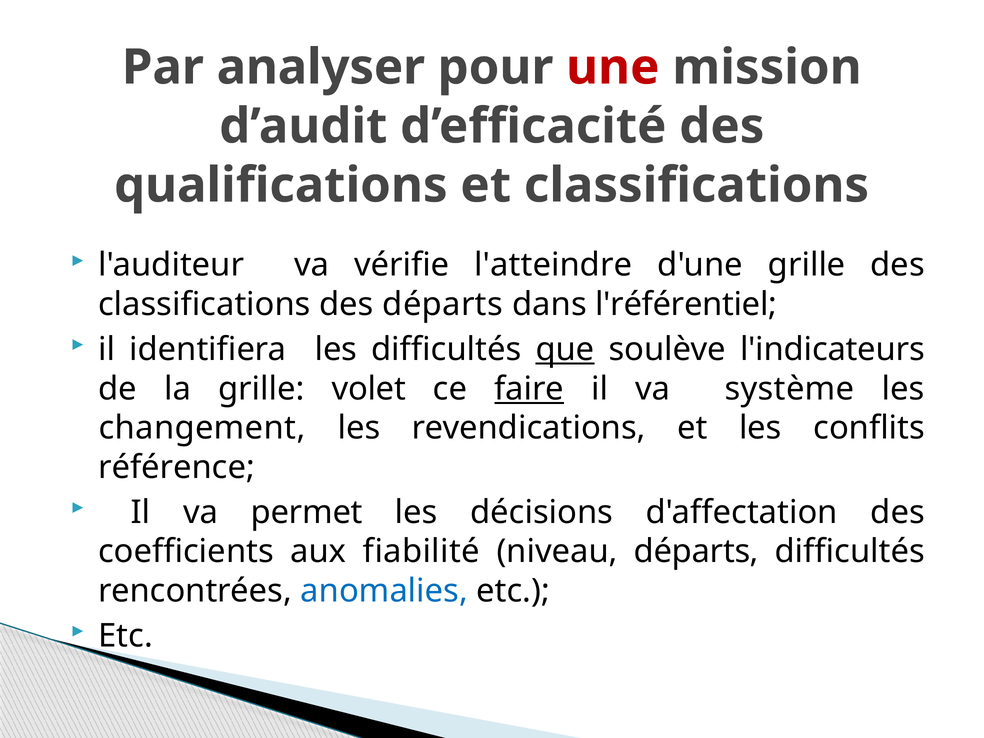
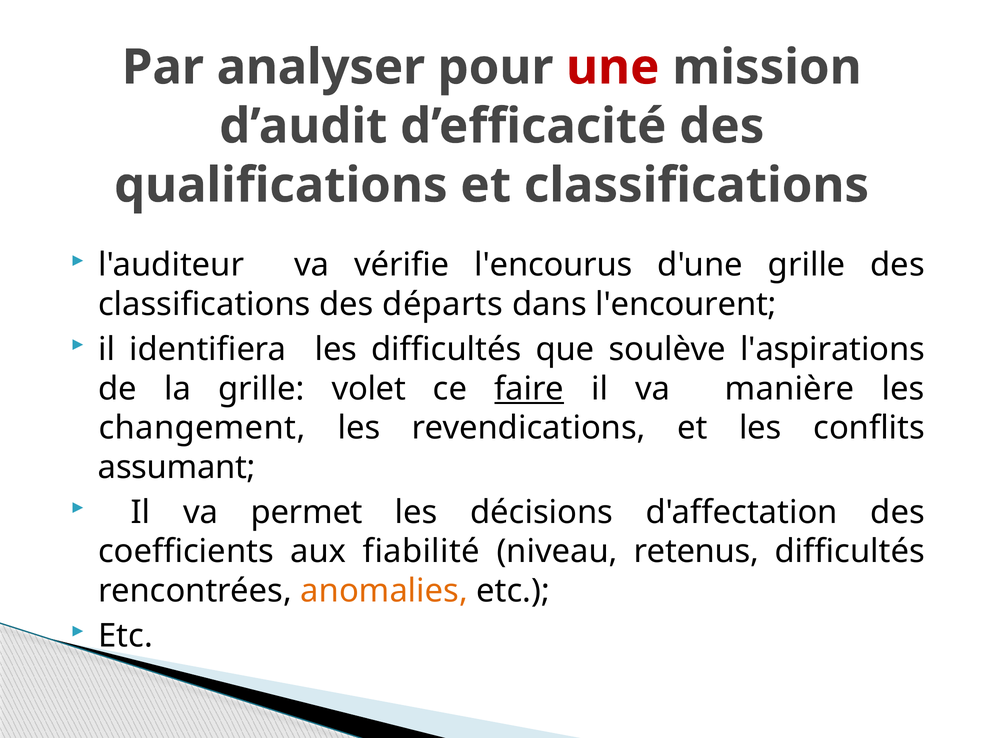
l'atteindre: l'atteindre -> l'encourus (553, 265)
l'référentiel: l'référentiel -> l'encourent (686, 305)
que underline: present -> none (565, 349)
l'indicateurs: l'indicateurs -> l'aspirations (832, 349)
système: système -> manière (790, 389)
référence: référence -> assumant (177, 467)
niveau départs: départs -> retenus (696, 552)
anomalies colour: blue -> orange (384, 591)
